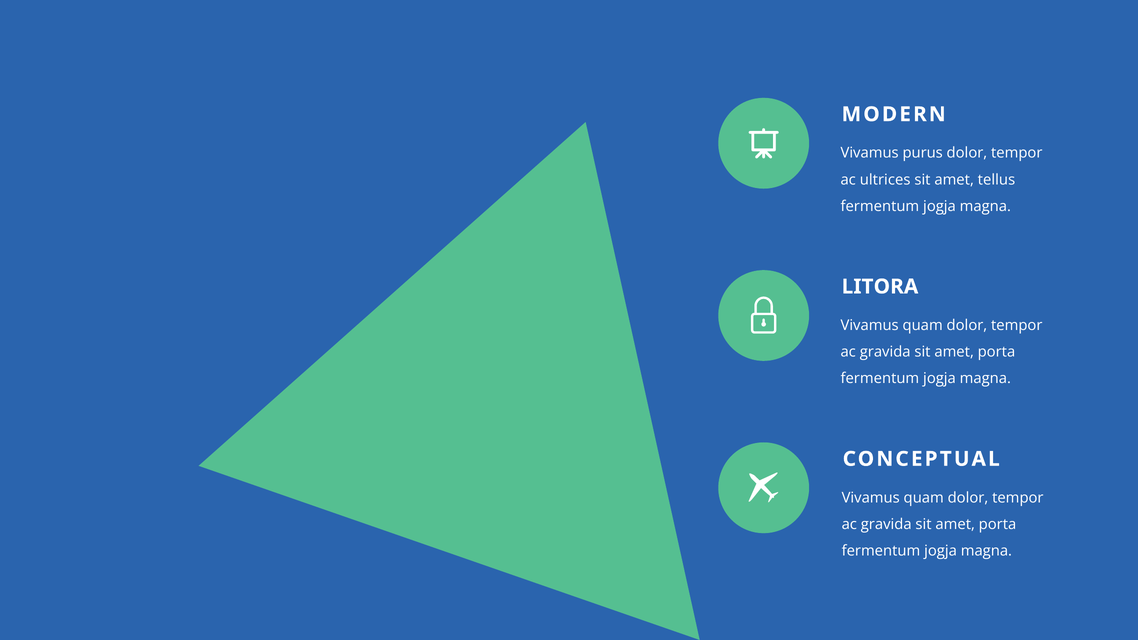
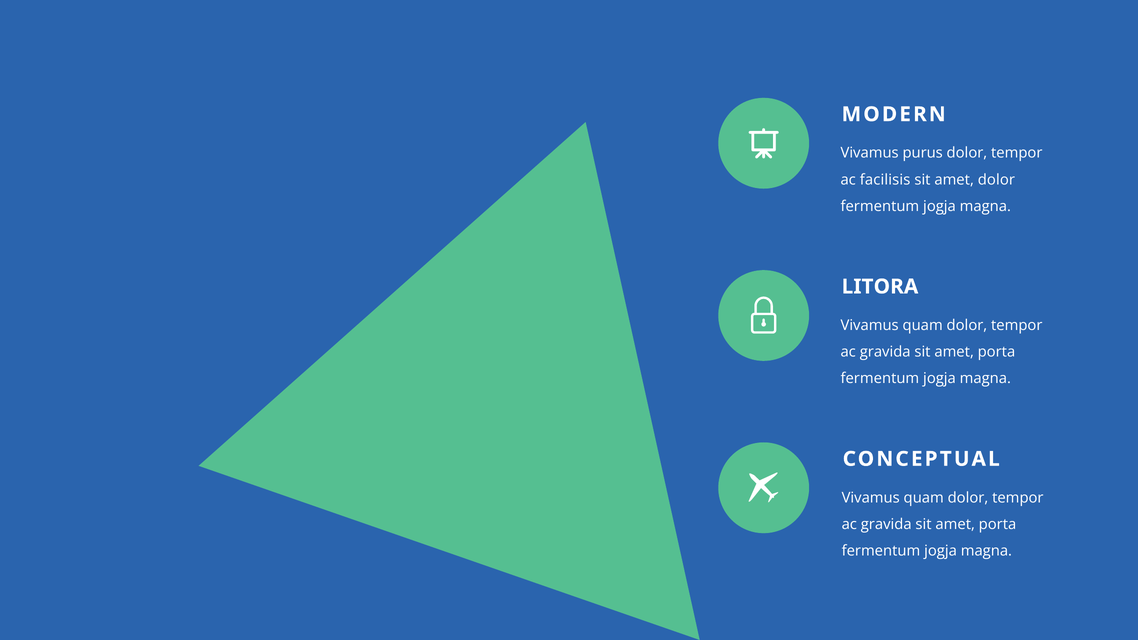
ultrices: ultrices -> facilisis (885, 180)
amet tellus: tellus -> dolor (996, 180)
